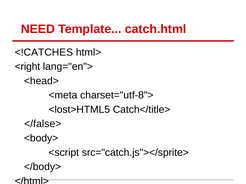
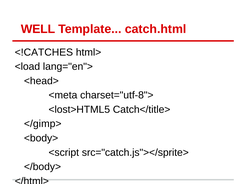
NEED: NEED -> WELL (38, 29)
<right: <right -> <load (27, 67)
</false>: </false> -> </gimp> (43, 124)
